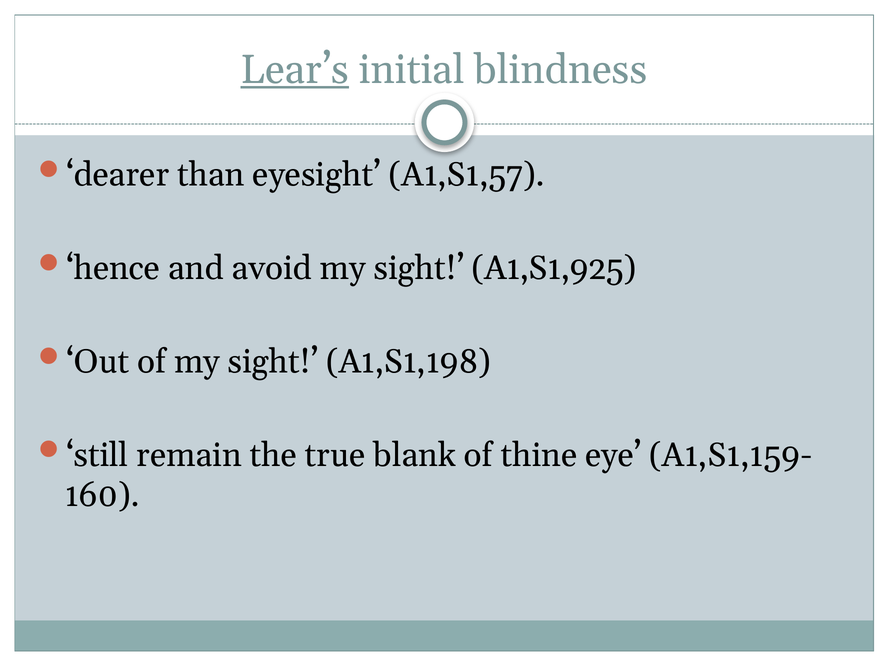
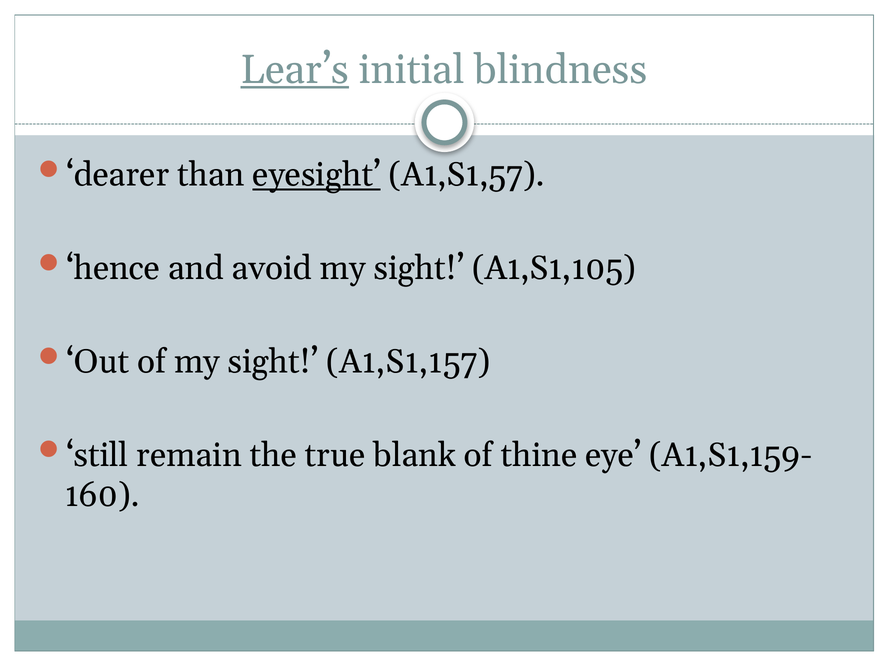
eyesight underline: none -> present (317, 175)
A1,S1,925: A1,S1,925 -> A1,S1,105 (554, 269)
A1,S1,198: A1,S1,198 -> A1,S1,157 (408, 362)
